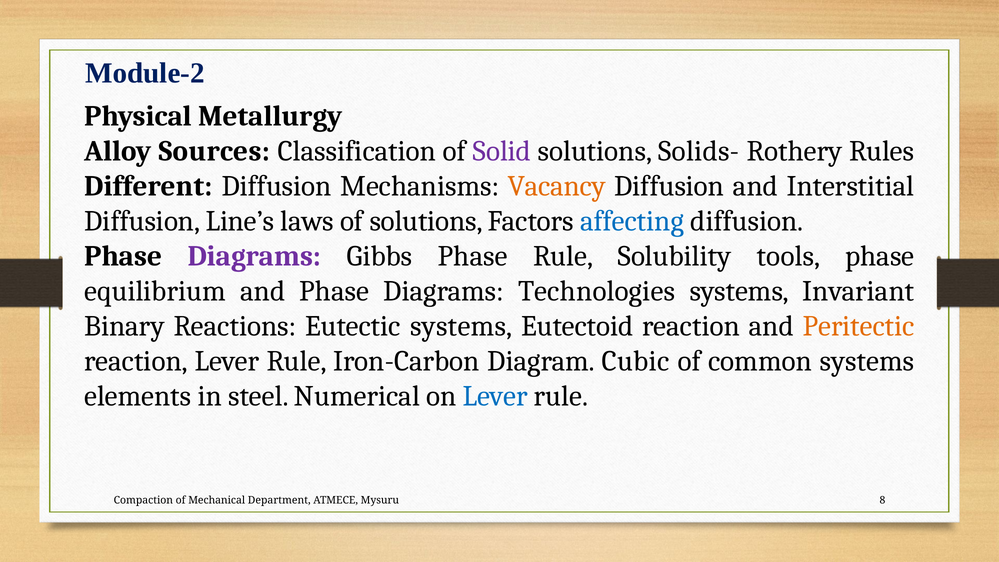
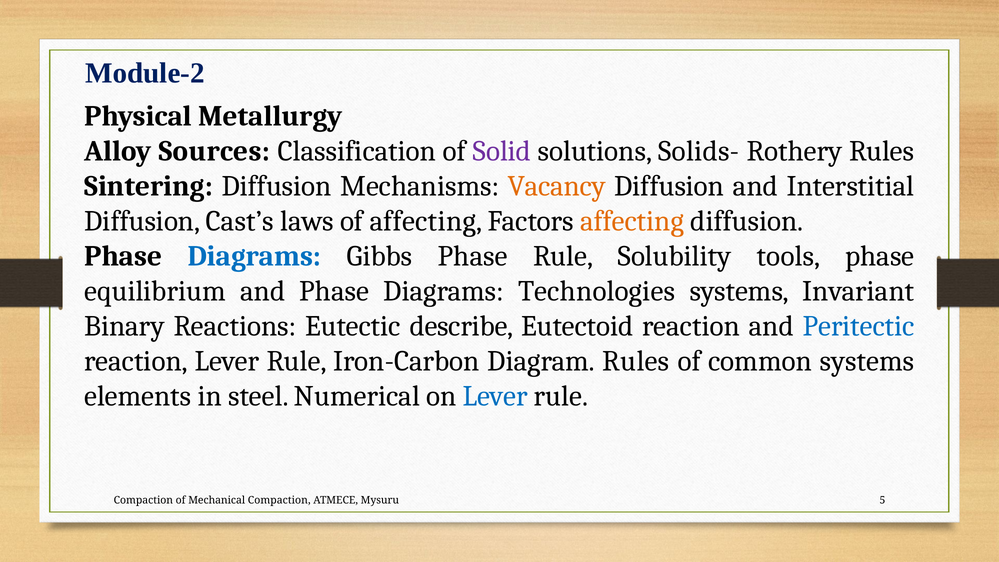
Different: Different -> Sintering (148, 186)
Line’s: Line’s -> Cast’s (240, 221)
of solutions: solutions -> affecting (426, 221)
affecting colour: blue -> orange (632, 221)
Diagrams colour: purple -> blue (254, 256)
Eutectic systems: systems -> describe (461, 326)
Peritectic colour: orange -> blue (859, 326)
Diagram Cubic: Cubic -> Rules (636, 361)
Mechanical Department: Department -> Compaction (279, 500)
8: 8 -> 5 (883, 500)
